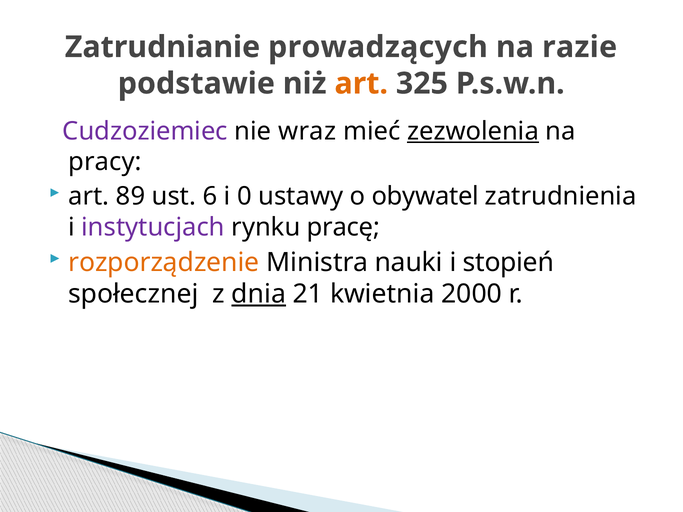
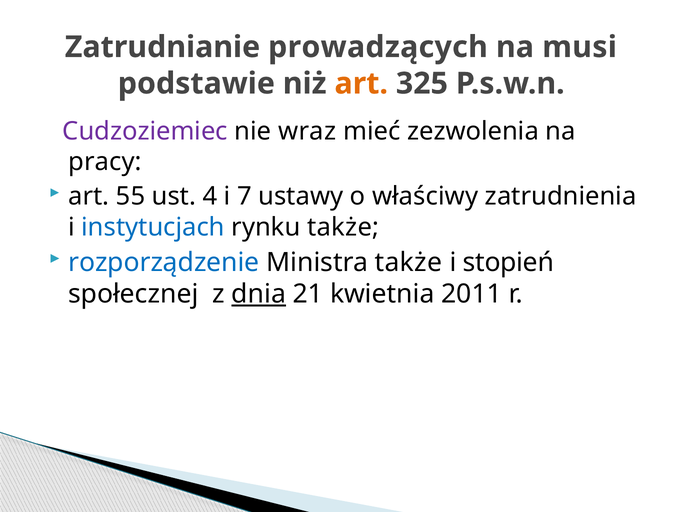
razie: razie -> musi (580, 47)
zezwolenia underline: present -> none (473, 131)
89: 89 -> 55 (131, 196)
6: 6 -> 4 (210, 196)
0: 0 -> 7 (244, 196)
obywatel: obywatel -> właściwy (425, 196)
instytucjach colour: purple -> blue (153, 227)
rynku pracę: pracę -> także (343, 227)
rozporządzenie colour: orange -> blue (164, 262)
Ministra nauki: nauki -> także (409, 262)
2000: 2000 -> 2011 (472, 294)
